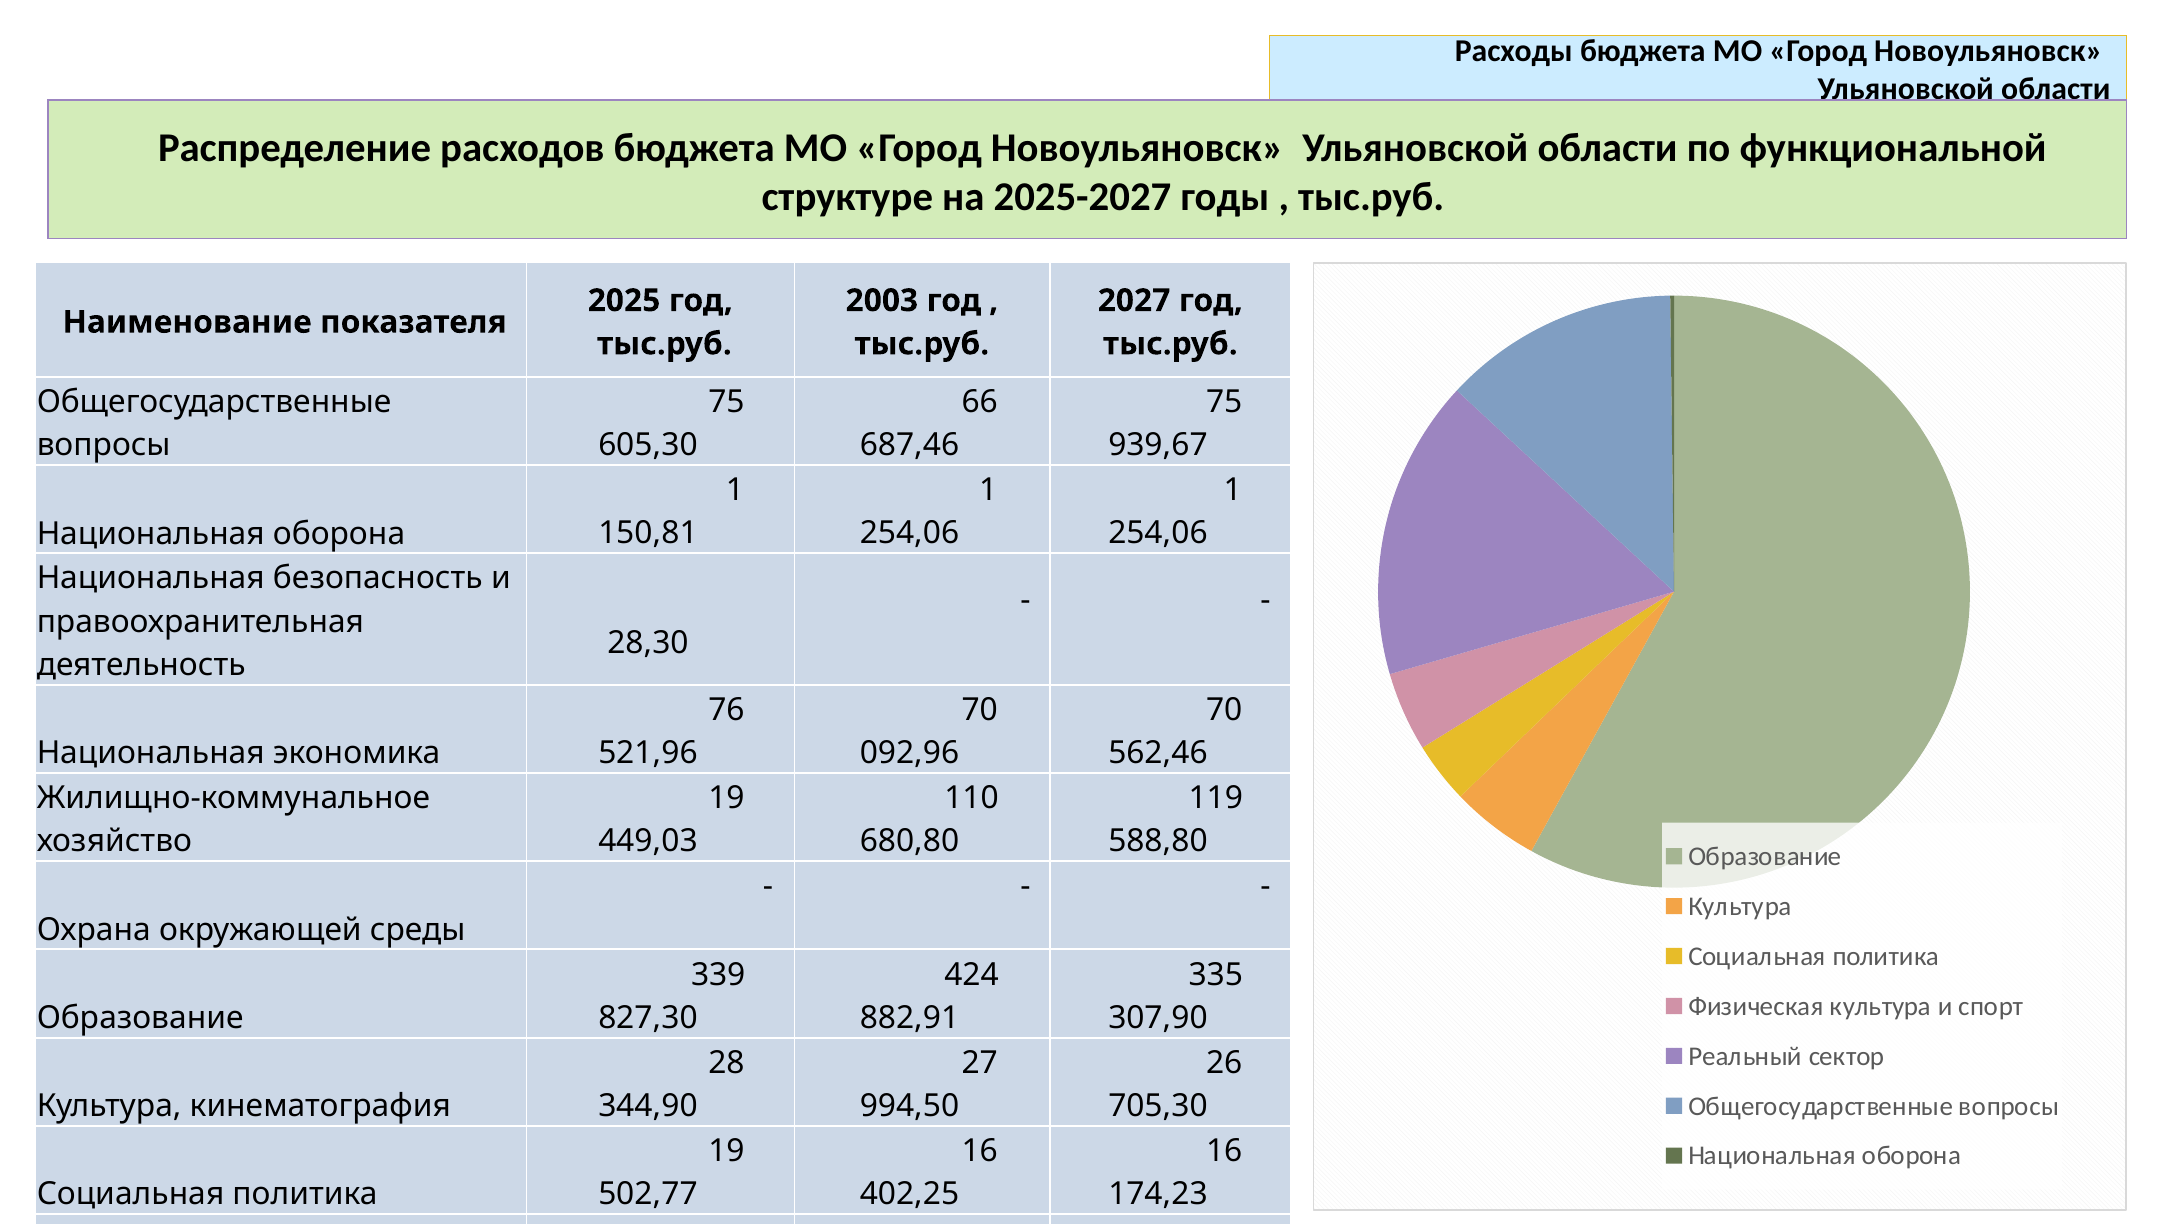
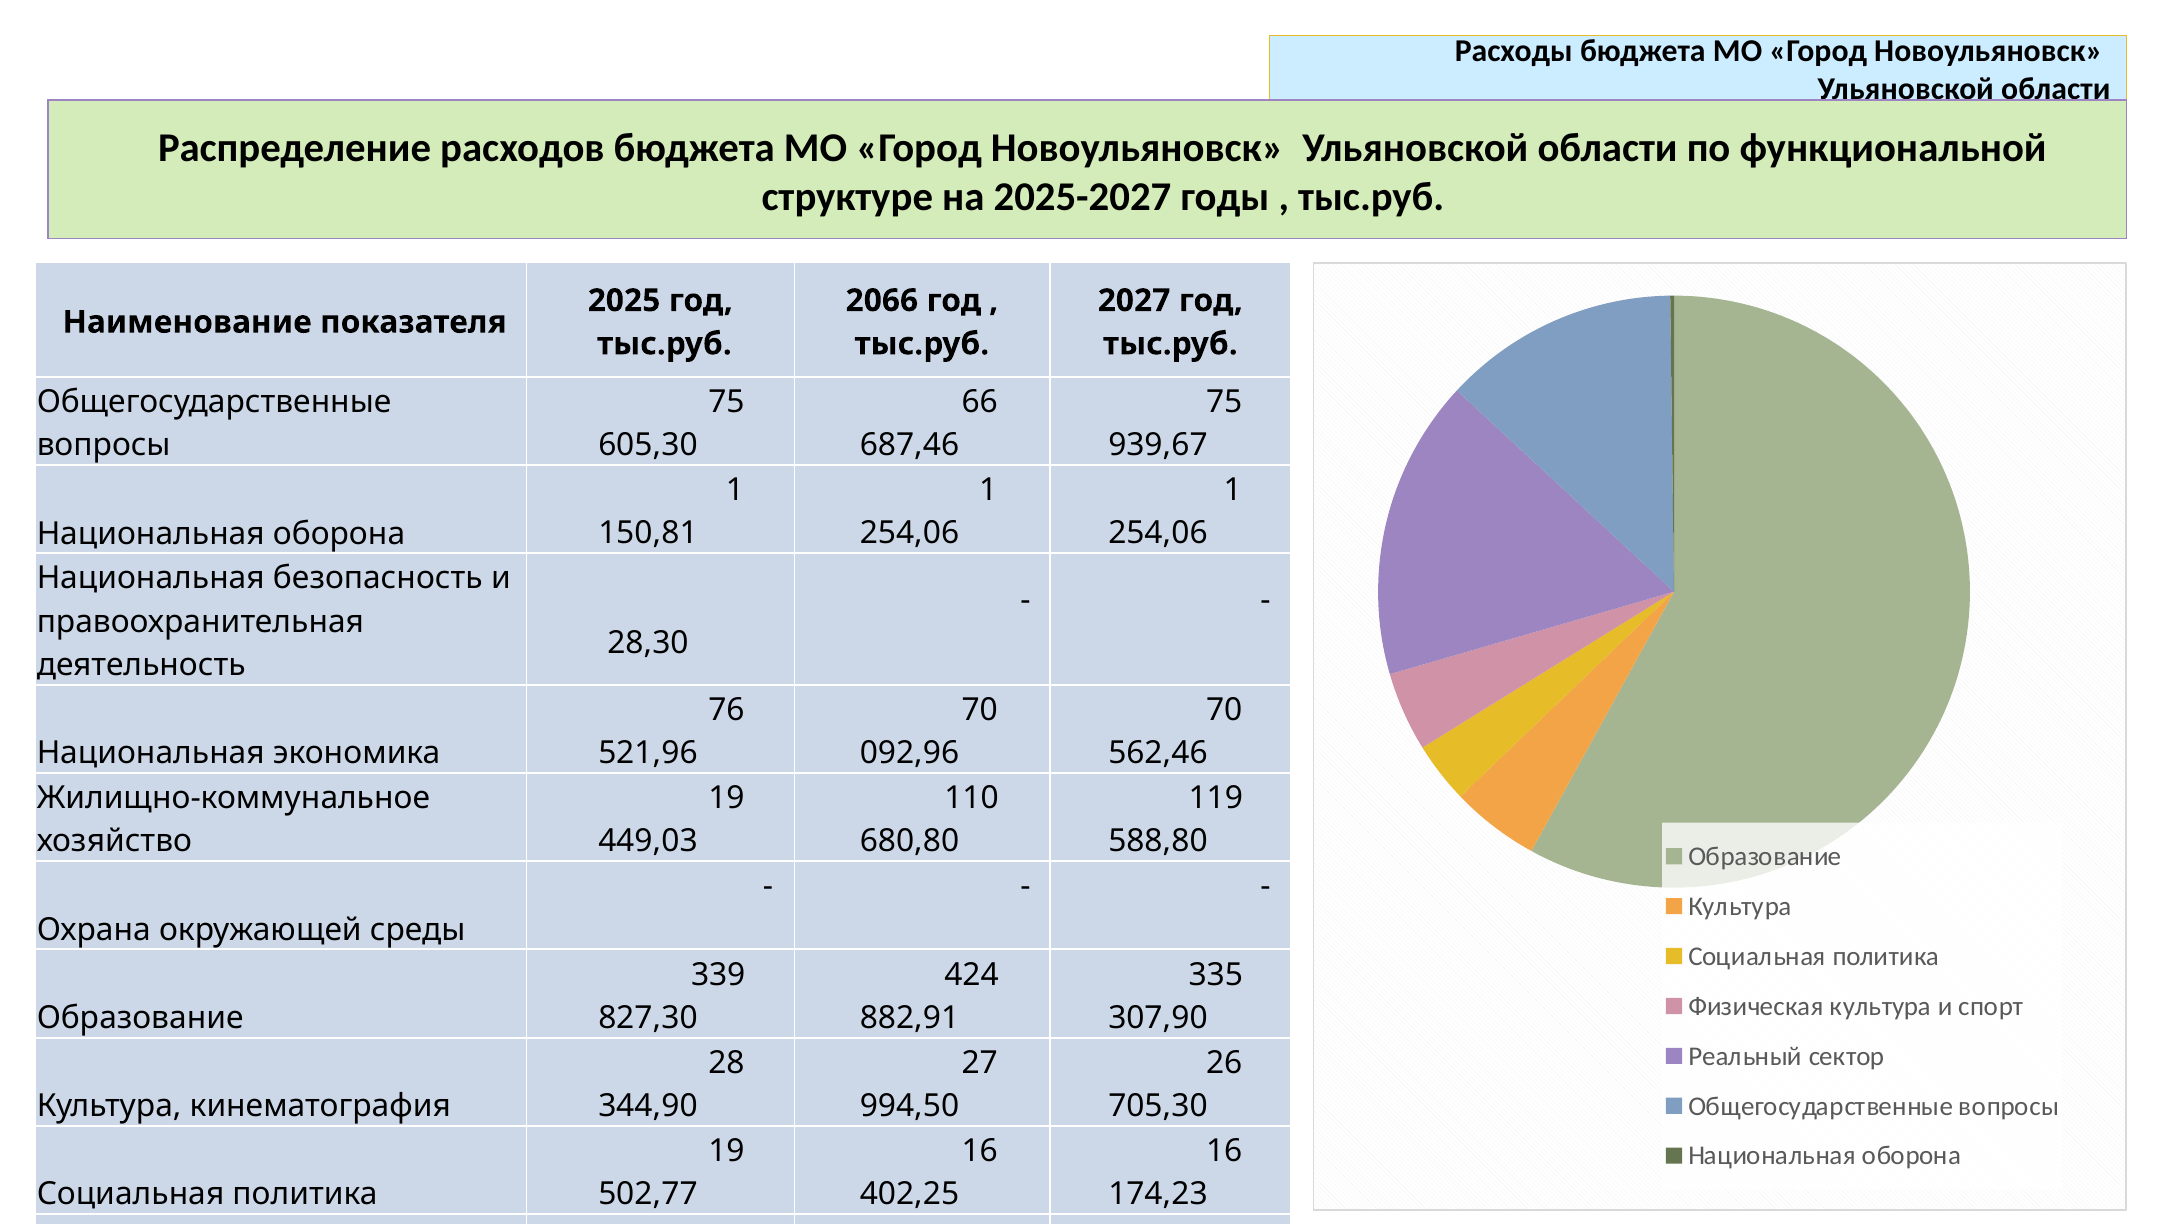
2003: 2003 -> 2066 (882, 301)
